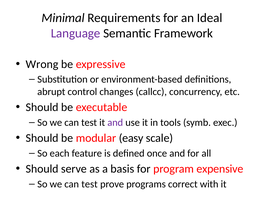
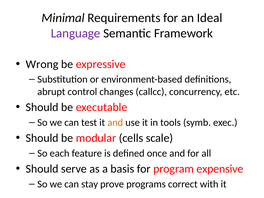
and colour: purple -> orange (115, 122)
easy: easy -> cells (131, 138)
test: test -> stay (90, 184)
